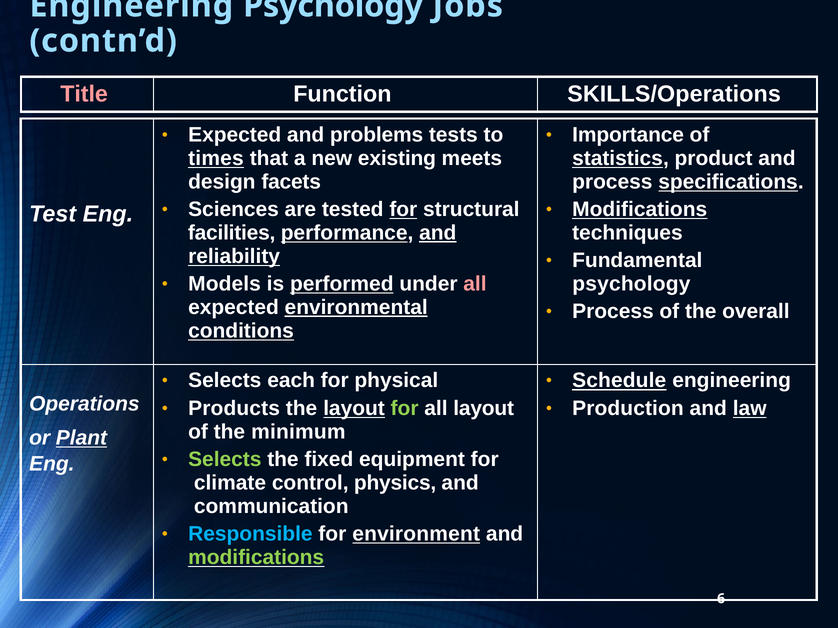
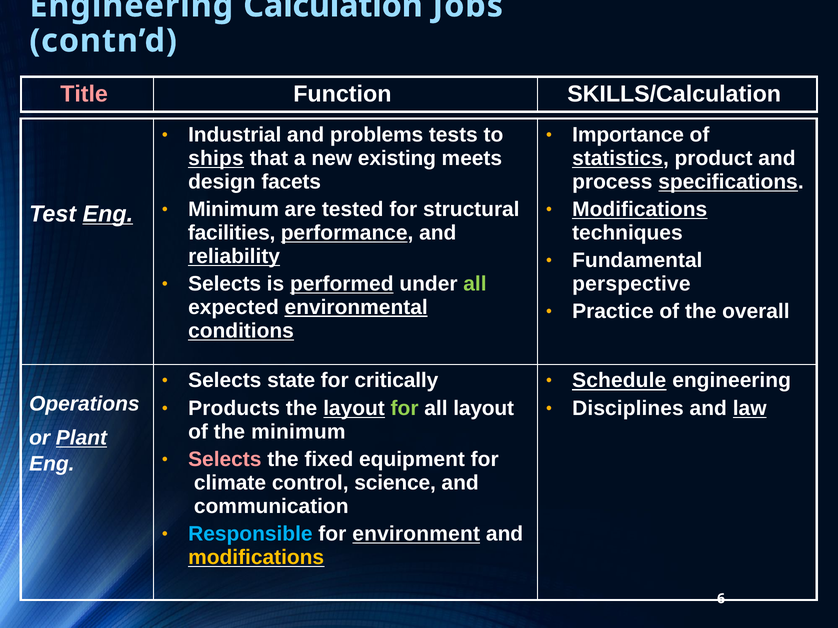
Engineering Psychology: Psychology -> Calculation (333, 6)
SKILLS/Operations: SKILLS/Operations -> SKILLS/Calculation (674, 94)
Expected: Expected -> Industrial (235, 135)
times: times -> ships (216, 158)
Sciences: Sciences -> Minimum (234, 210)
for underline: present -> none (403, 210)
Eng underline: none -> present (108, 214)
and underline: present -> none (438, 233)
psychology: psychology -> perspective (631, 284)
Models: Models -> Selects (225, 284)
all colour: pink -> light green (475, 284)
Process: Process -> Practice (613, 312)
each: each -> state (291, 381)
physical: physical -> critically (396, 381)
Production: Production -> Disciplines (628, 409)
Selects colour: light green -> pink (225, 460)
physics: physics -> science (395, 483)
modifications colour: light green -> yellow (256, 558)
